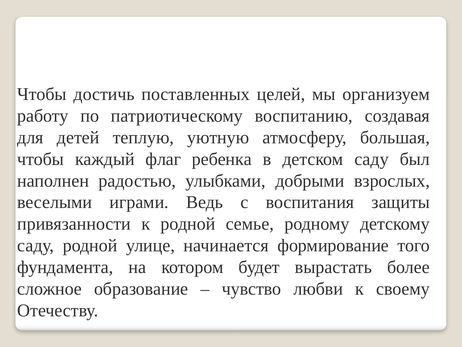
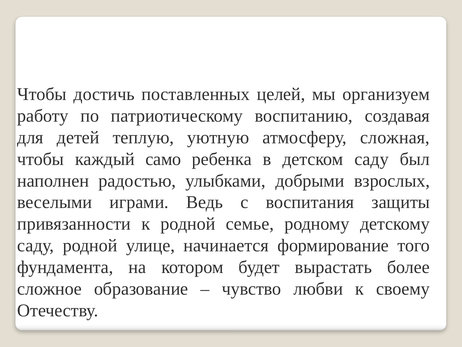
большая: большая -> сложная (395, 137)
флаг: флаг -> само (163, 159)
